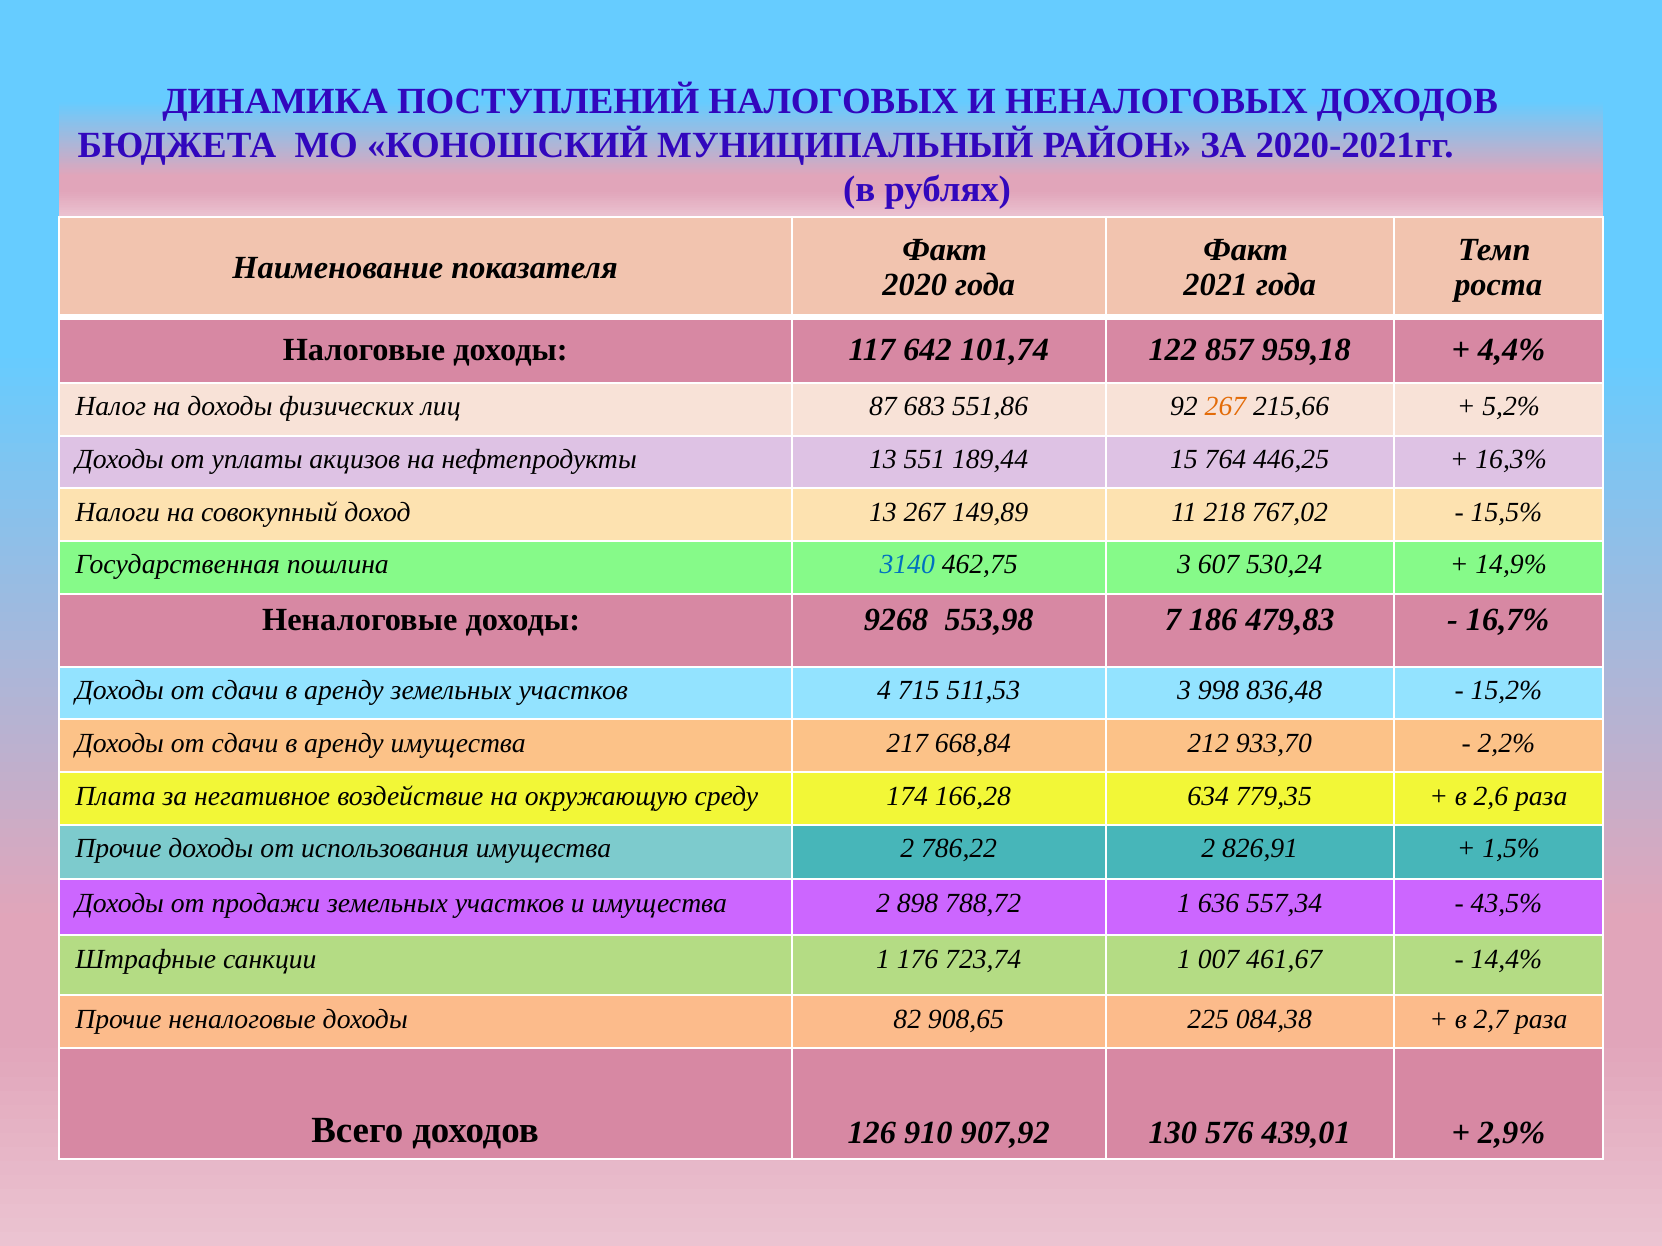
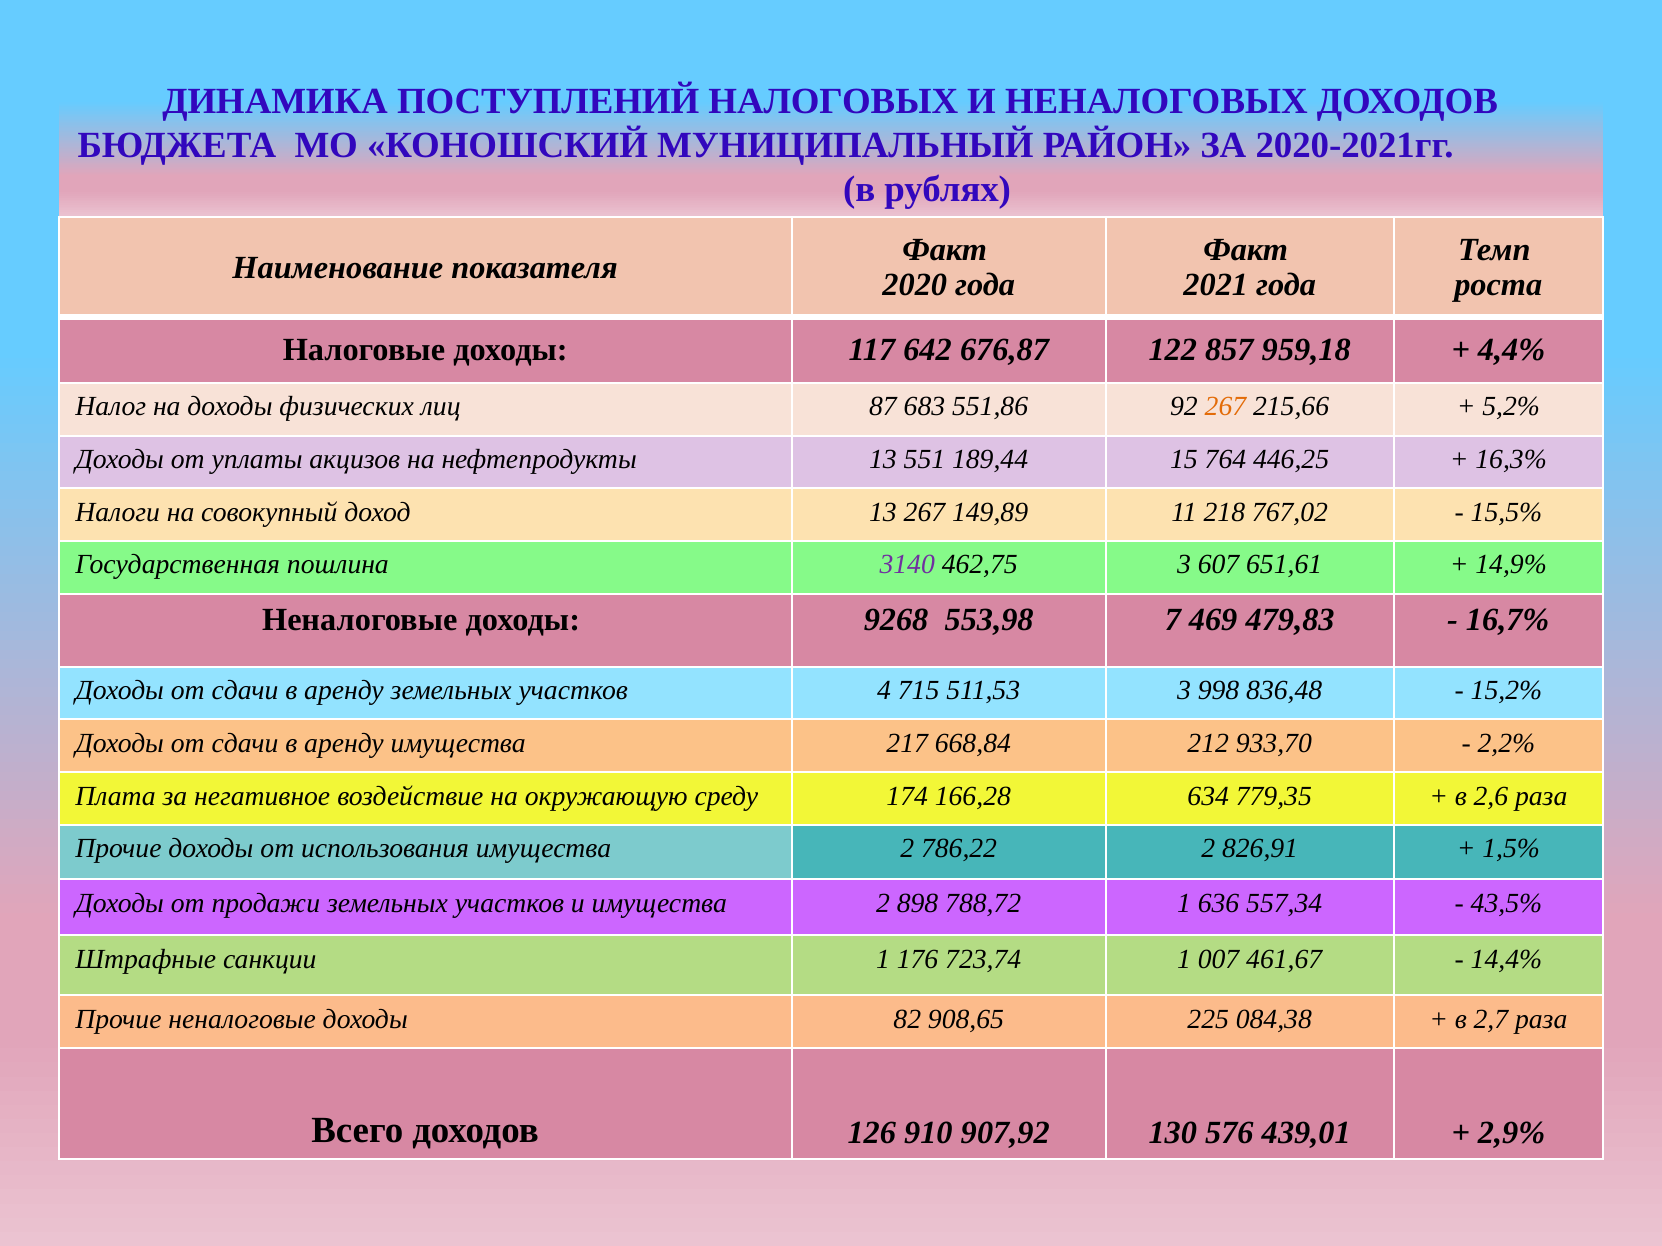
101,74: 101,74 -> 676,87 (1005, 350)
3140 colour: blue -> purple (907, 565)
530,24: 530,24 -> 651,61 (1284, 565)
186: 186 -> 469 (1213, 620)
